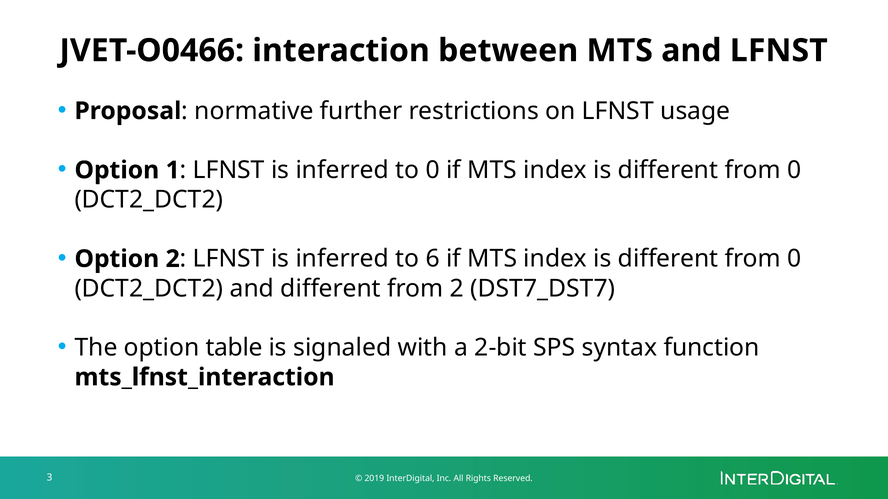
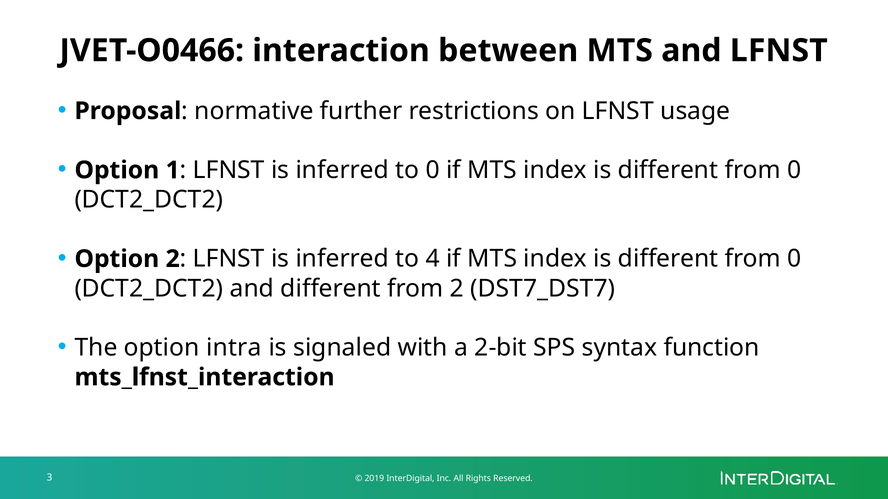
6: 6 -> 4 (433, 259)
table: table -> intra (234, 348)
